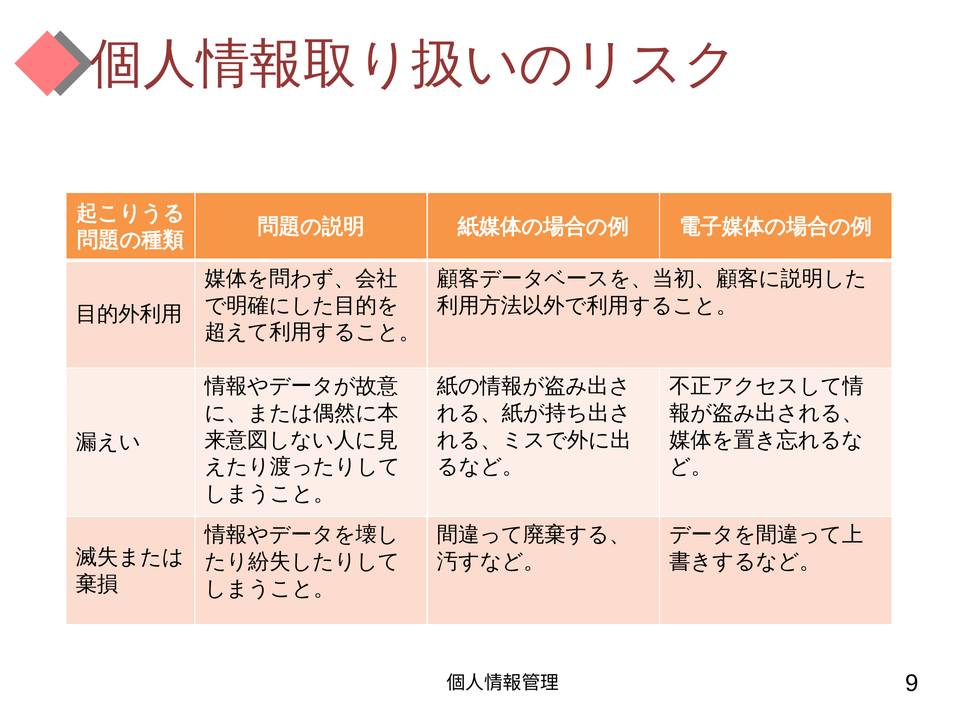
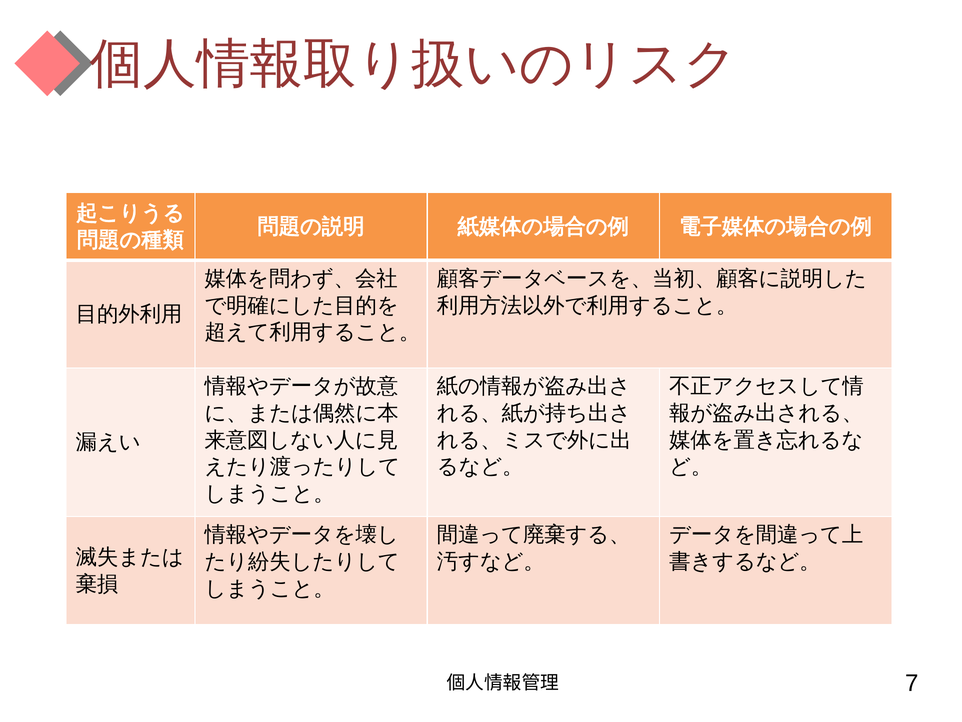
9: 9 -> 7 (912, 683)
